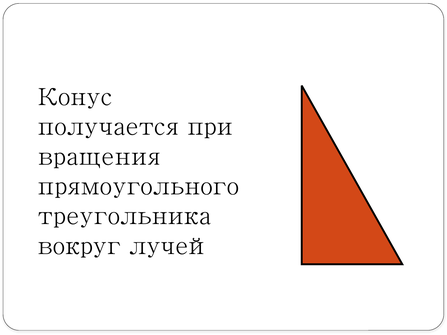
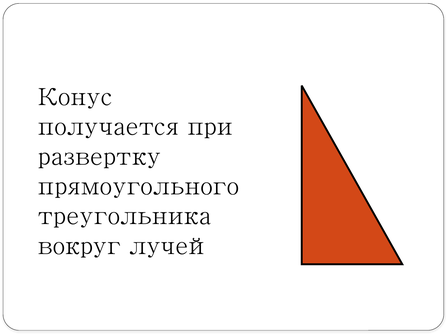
вращения: вращения -> развертку (100, 157)
